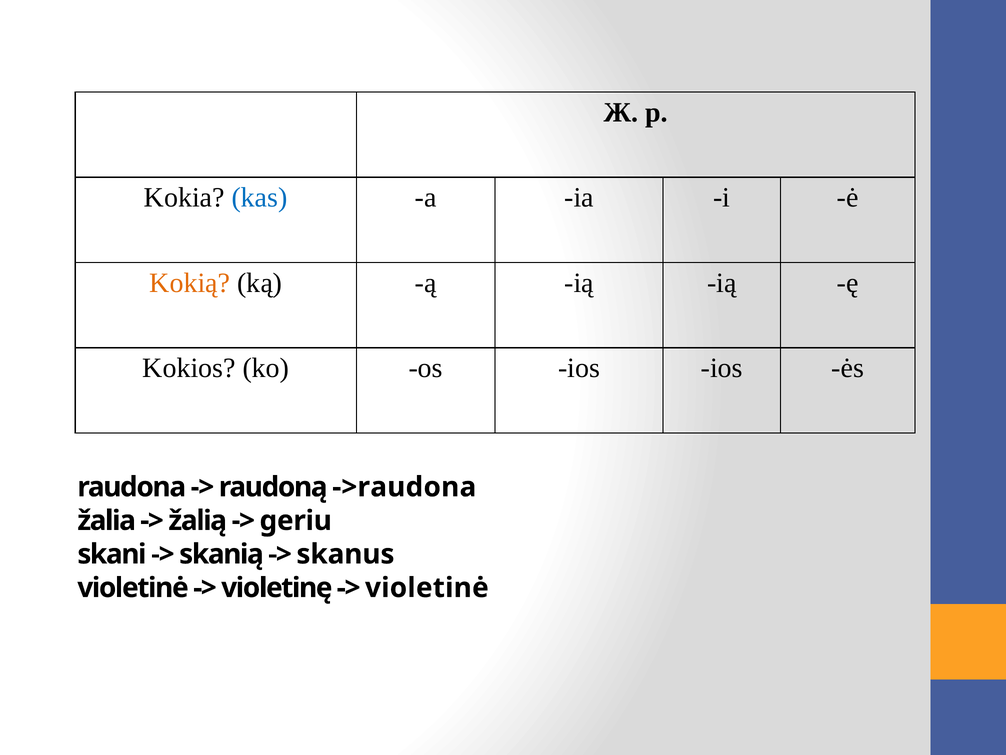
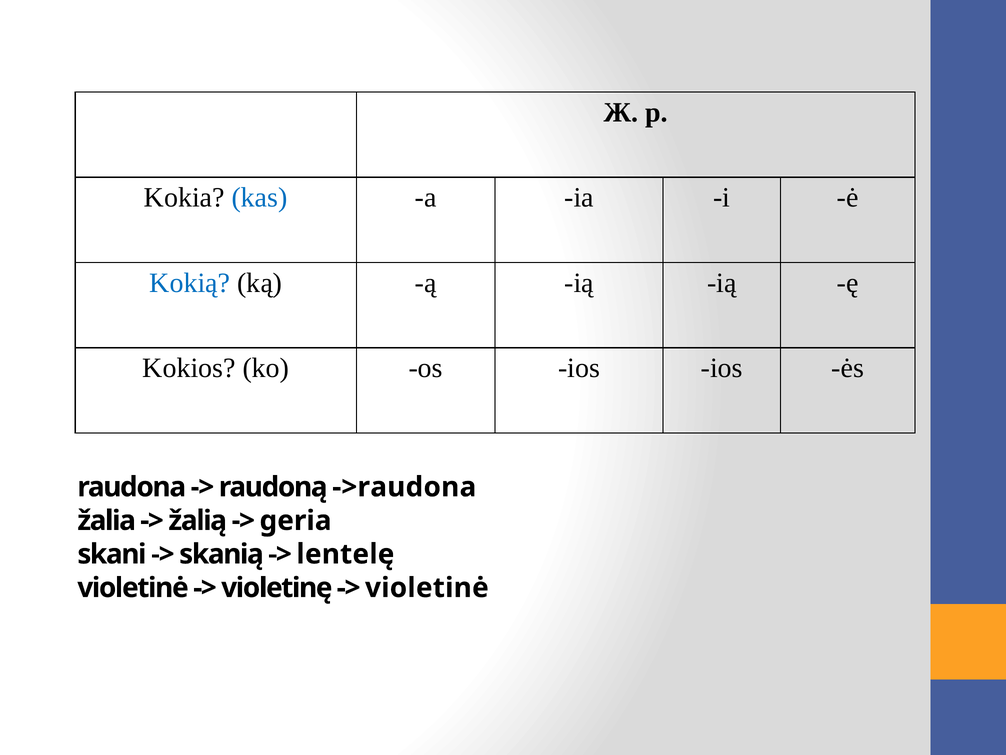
Kokią colour: orange -> blue (190, 283)
geriu: geriu -> geria (296, 520)
skanus: skanus -> lentelę (345, 554)
